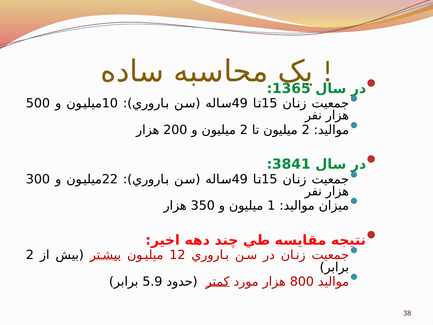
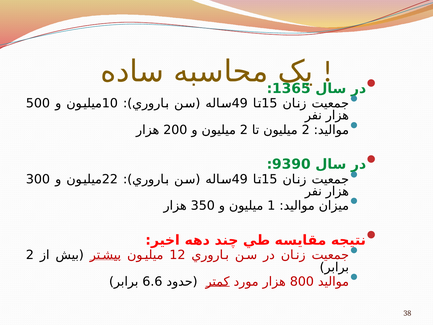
3841: 3841 -> 9390 (291, 164)
5.9: 5.9 -> 6.6 (152, 281)
